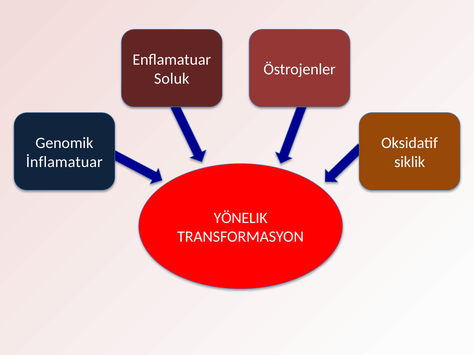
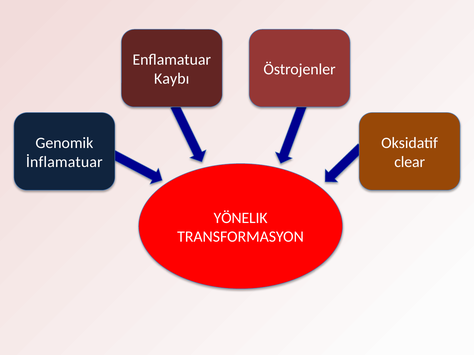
Soluk: Soluk -> Kaybı (172, 79)
siklik: siklik -> clear (410, 162)
